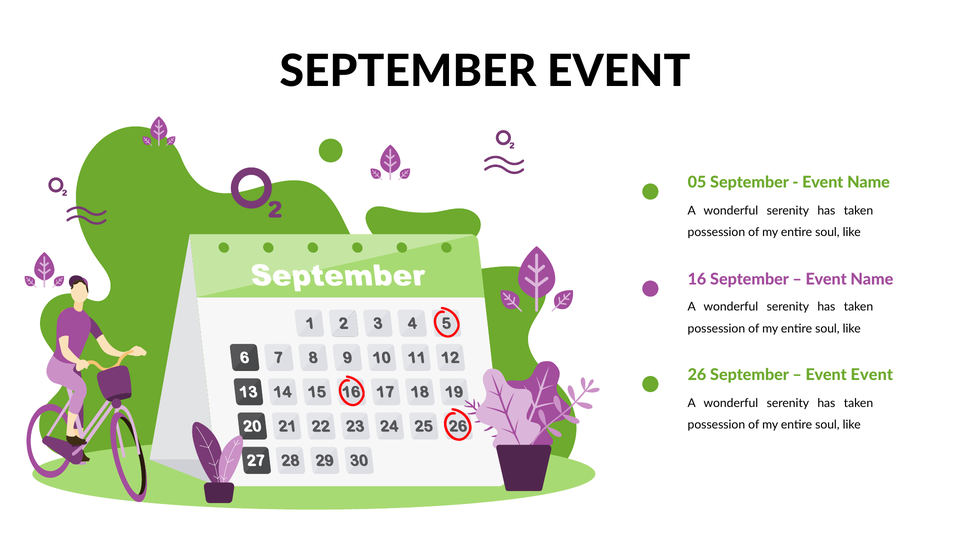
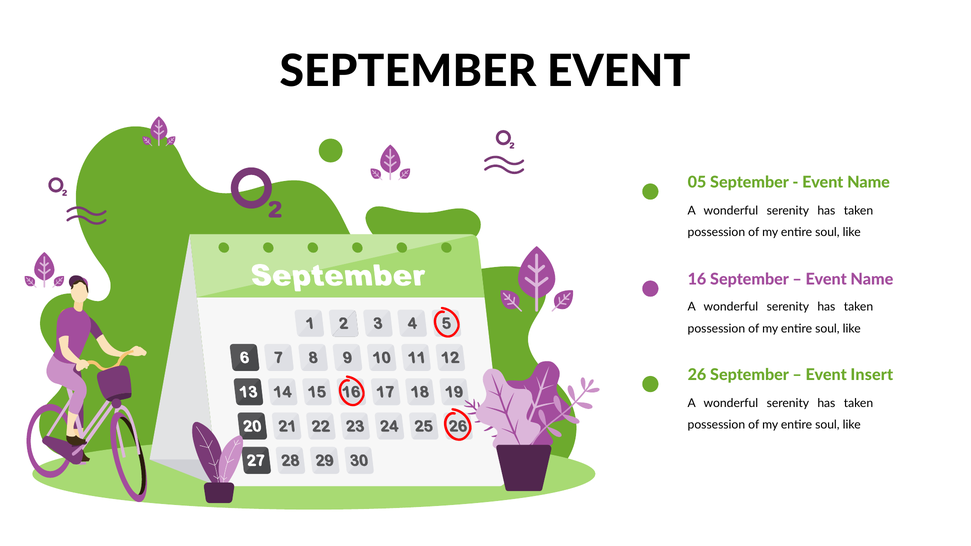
Event Event: Event -> Insert (872, 375)
